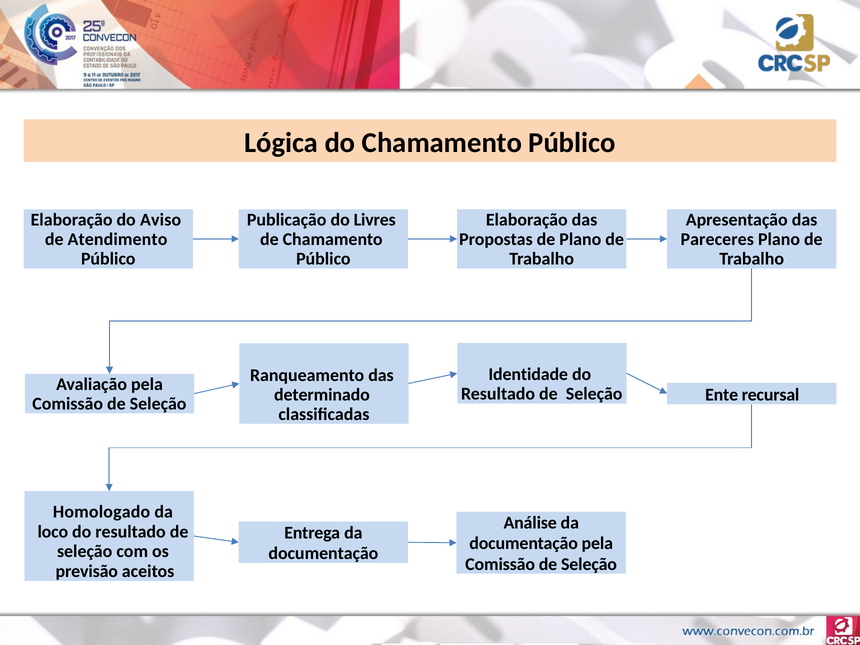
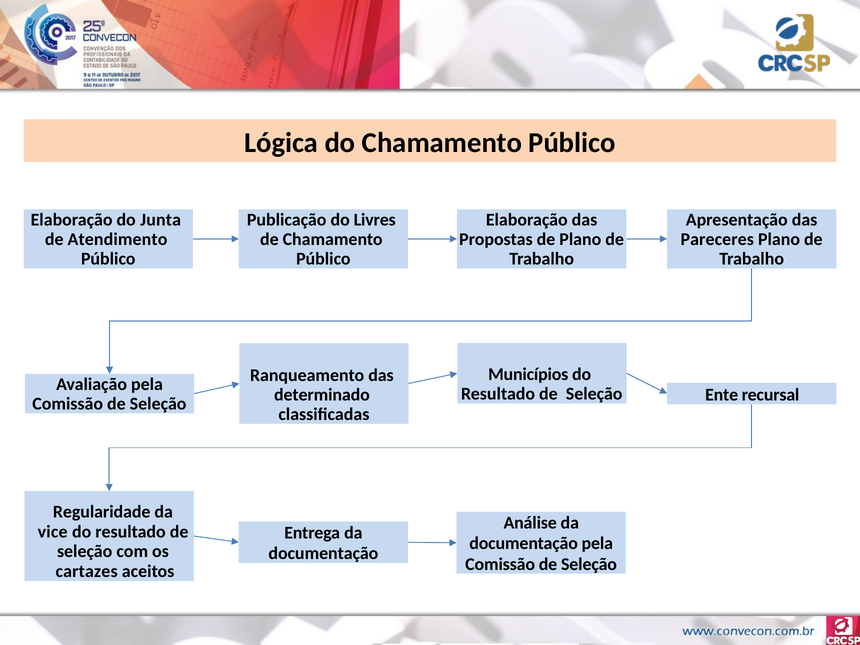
Aviso: Aviso -> Junta (161, 220)
Identidade: Identidade -> Municípios (528, 374)
Homologado: Homologado -> Regularidade (102, 512)
loco: loco -> vice (53, 532)
previsão: previsão -> cartazes (87, 571)
